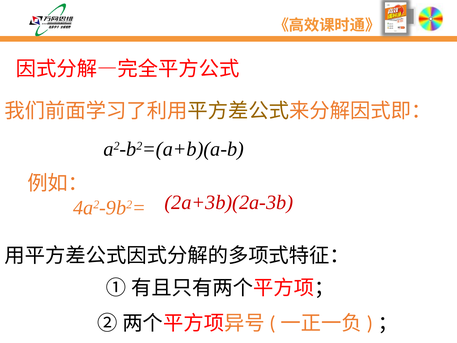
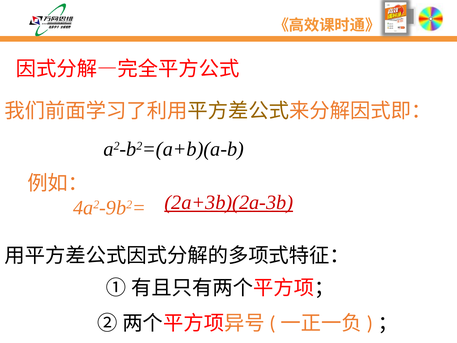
2a+3b)(2a-3b underline: none -> present (229, 202)
